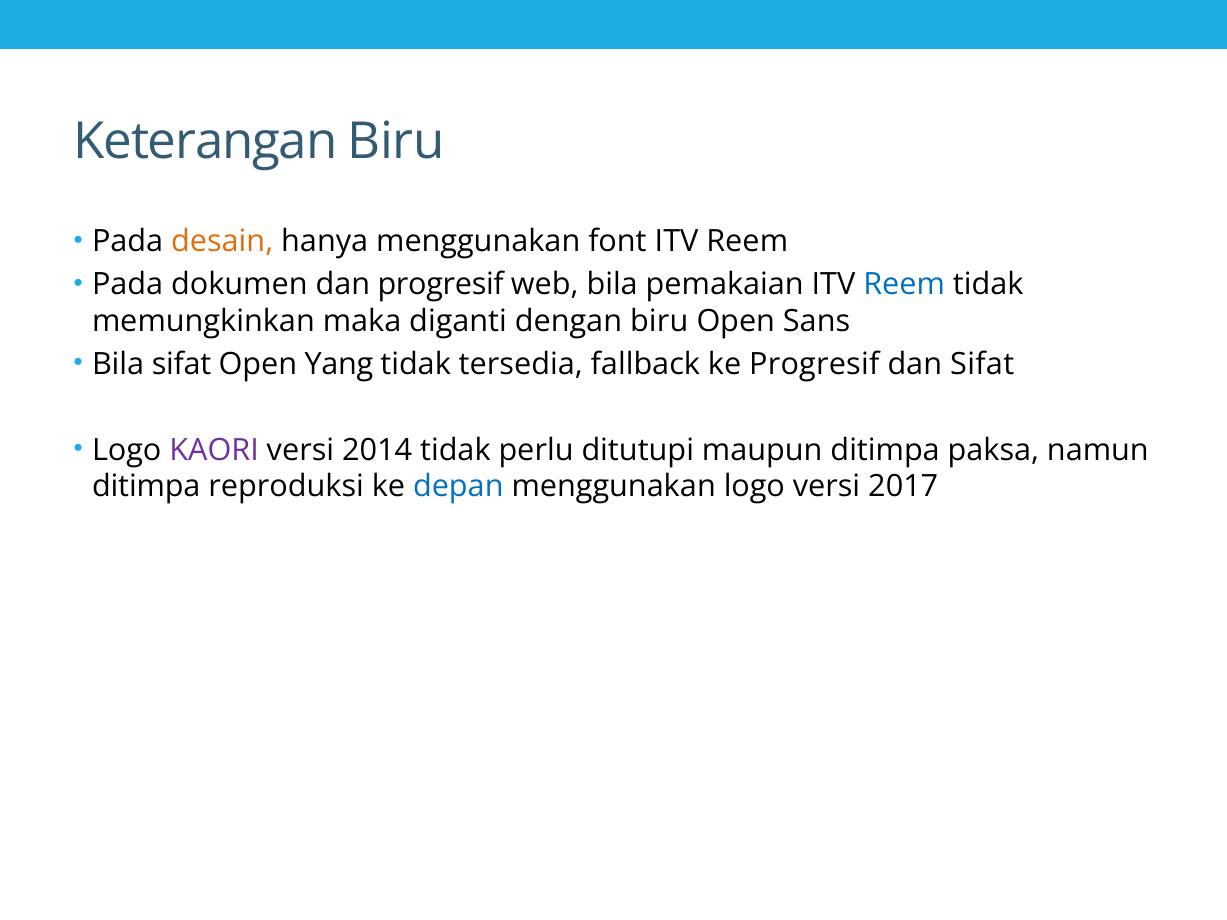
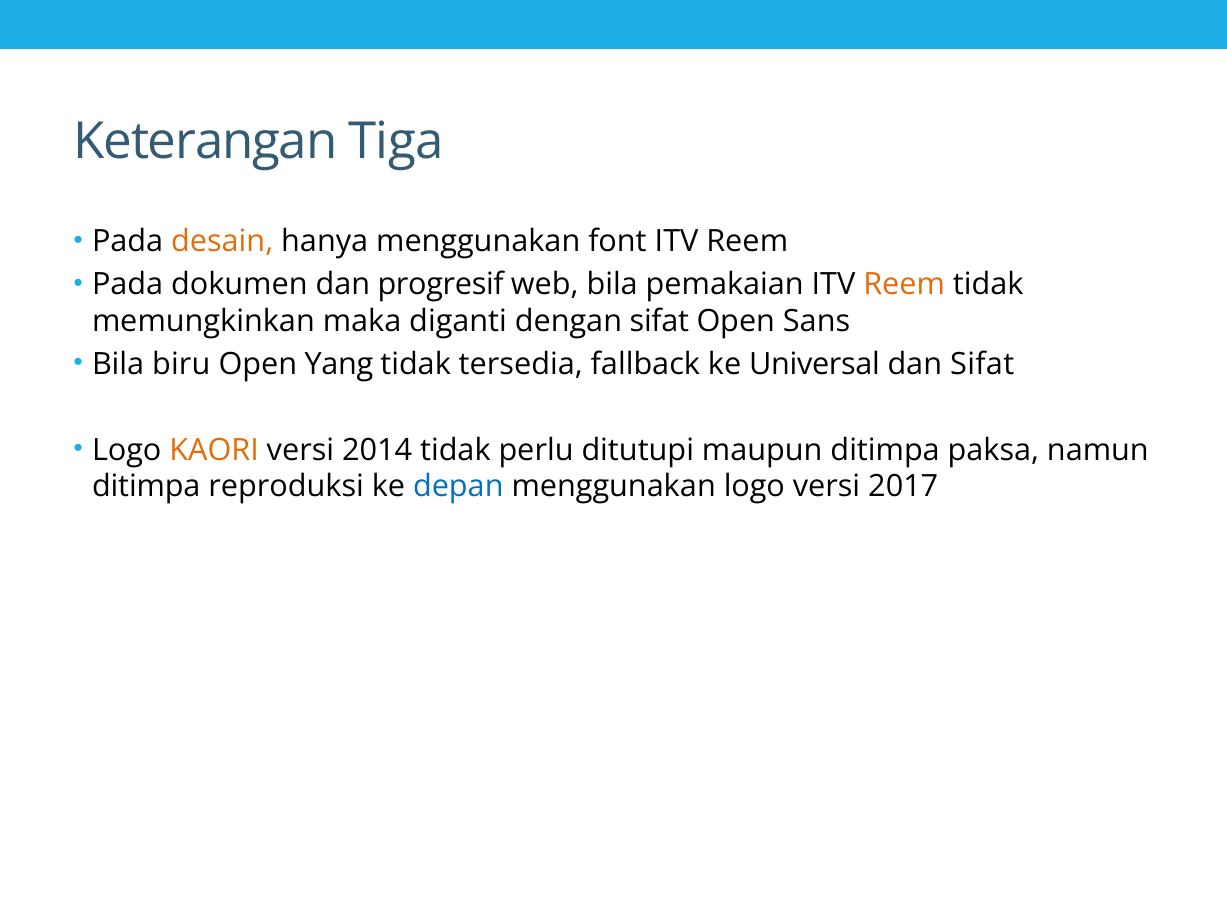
Keterangan Biru: Biru -> Tiga (396, 142)
Reem colour: blue -> orange (904, 284)
dengan biru: biru -> sifat (659, 321)
Bila sifat: sifat -> biru (181, 364)
ke Progresif: Progresif -> Universal (815, 364)
KAORI colour: purple -> orange (214, 450)
